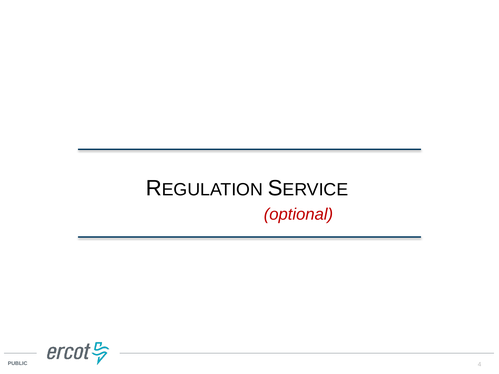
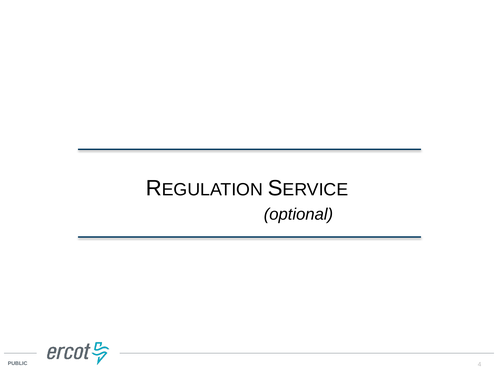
optional colour: red -> black (298, 214)
